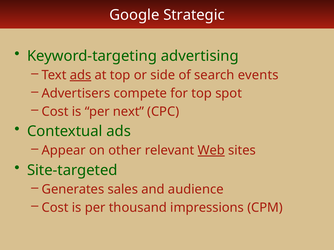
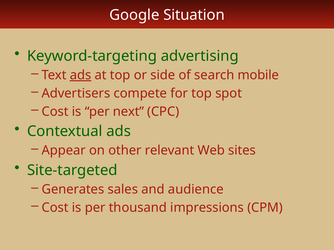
Strategic: Strategic -> Situation (194, 15)
events: events -> mobile (258, 75)
Web underline: present -> none (211, 151)
